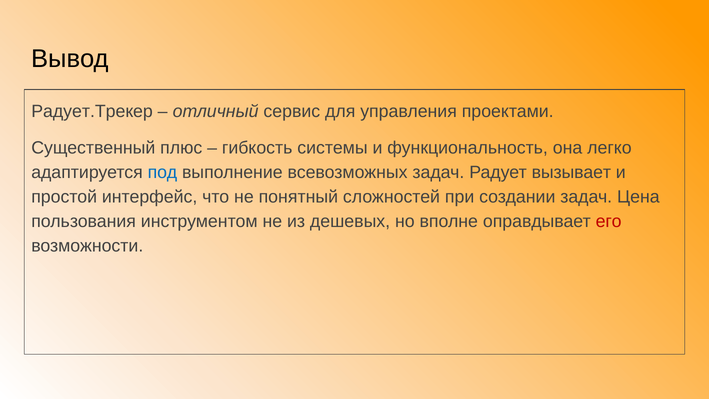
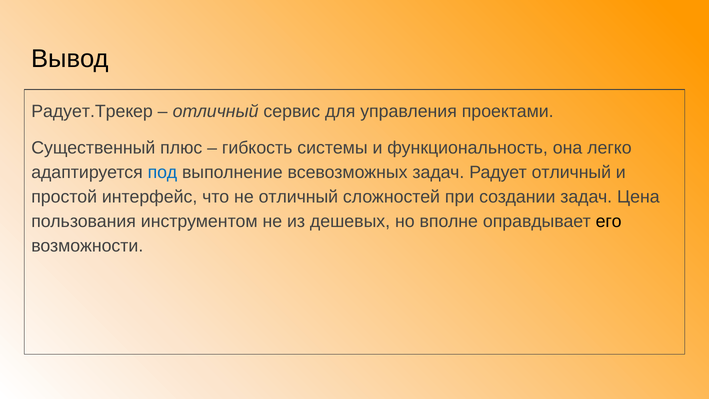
Радует вызывает: вызывает -> отличный (571, 172)
не понятный: понятный -> отличный (298, 197)
его colour: red -> black (609, 221)
